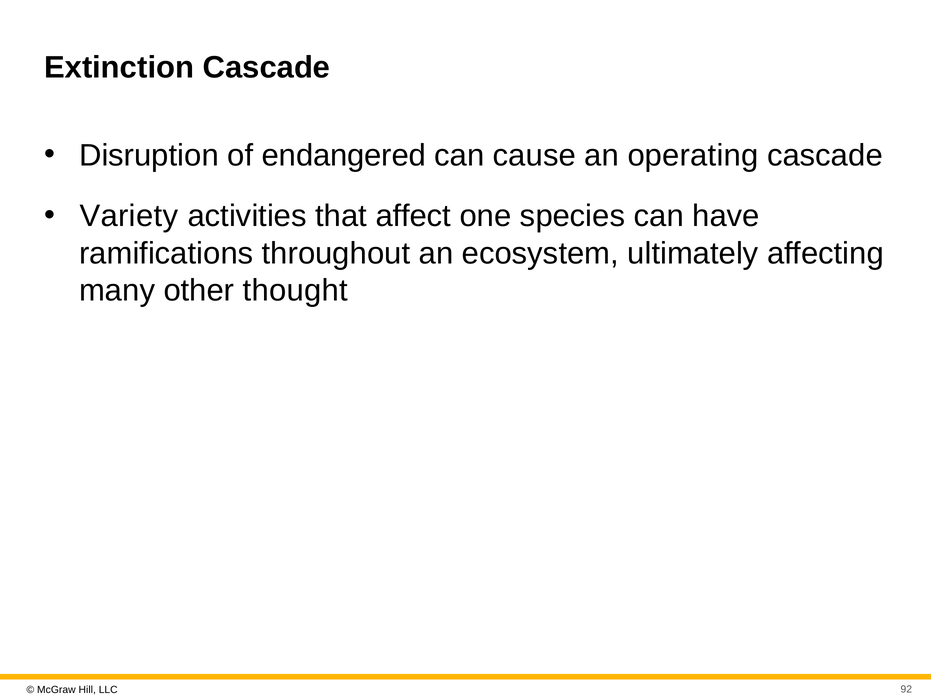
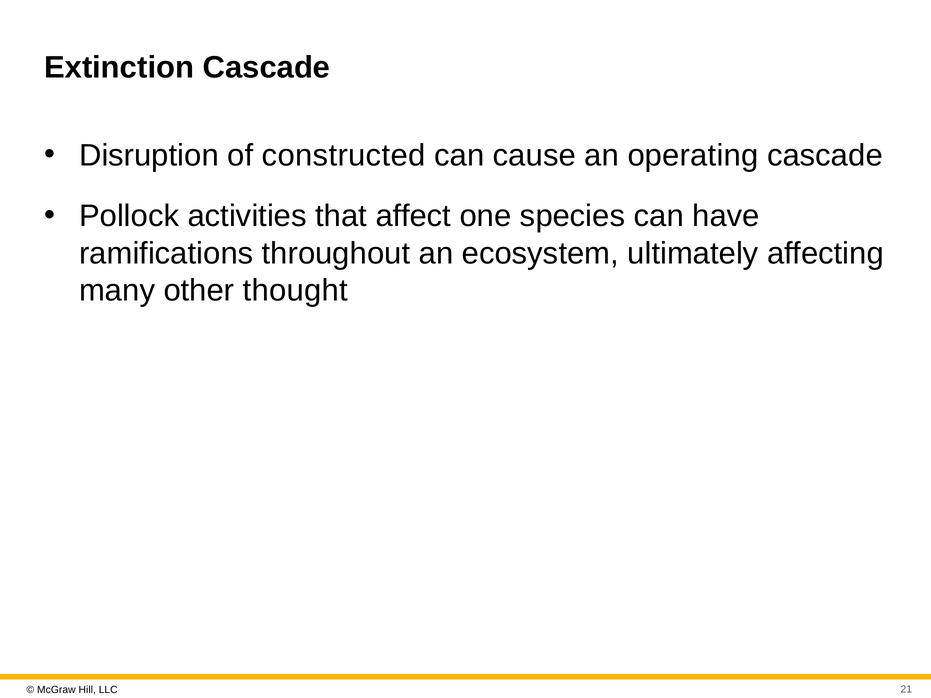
endangered: endangered -> constructed (344, 155)
Variety: Variety -> Pollock (129, 216)
92: 92 -> 21 (906, 689)
